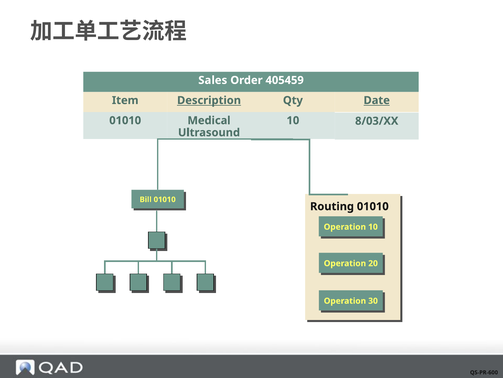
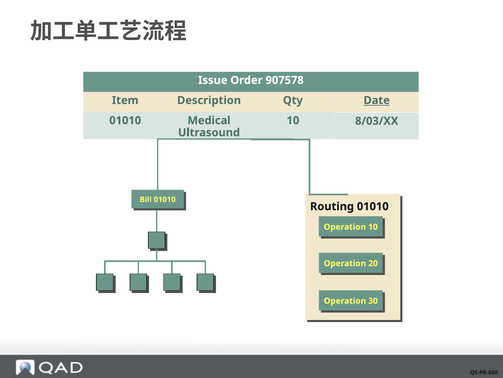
Sales: Sales -> Issue (213, 80)
405459: 405459 -> 907578 (285, 80)
Description underline: present -> none (209, 100)
